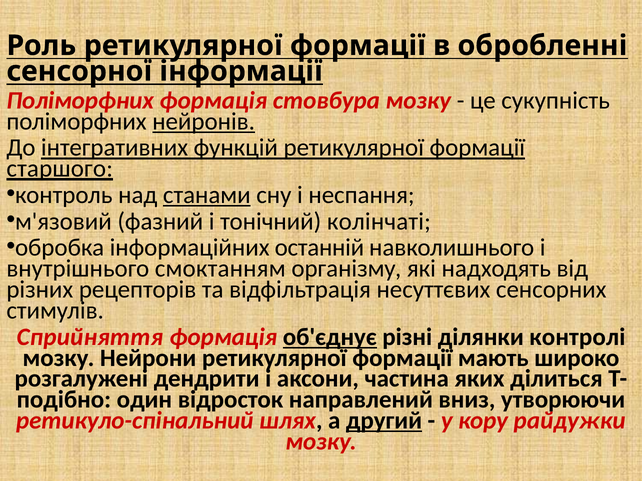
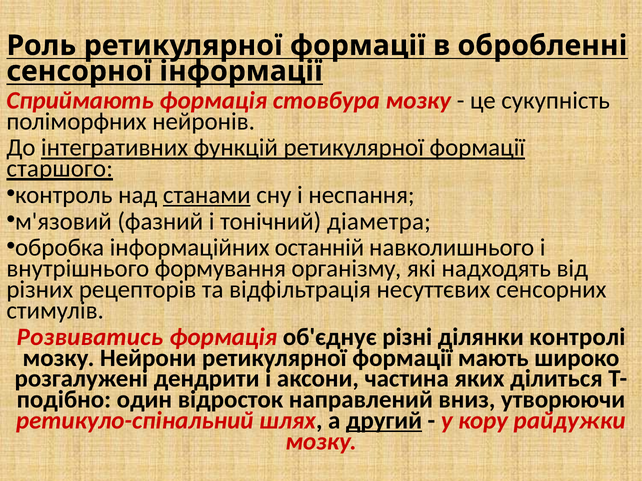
Поліморфних: Поліморфних -> Сприймають (80, 101)
нейронів underline: present -> none (204, 122)
колінчаті: колінчаті -> діаметра (379, 222)
смоктанням: смоктанням -> формування (220, 269)
Сприйняття: Сприйняття -> Розвиватись (90, 337)
об'єднує underline: present -> none (330, 337)
